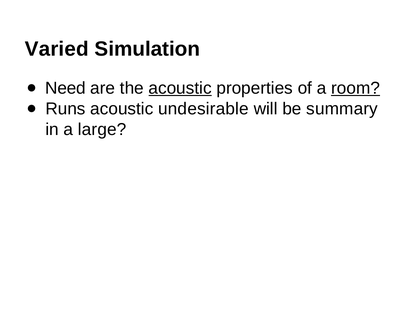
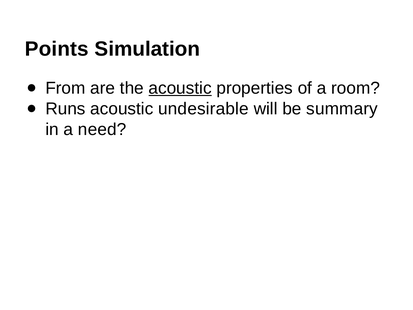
Varied: Varied -> Points (57, 49)
Need: Need -> From (65, 88)
room underline: present -> none (356, 88)
large: large -> need (102, 129)
